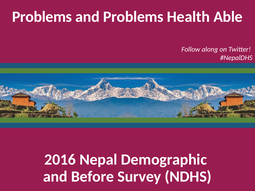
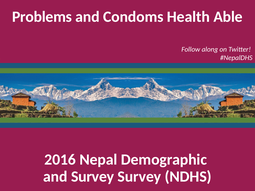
and Problems: Problems -> Condoms (133, 17)
and Before: Before -> Survey (93, 177)
